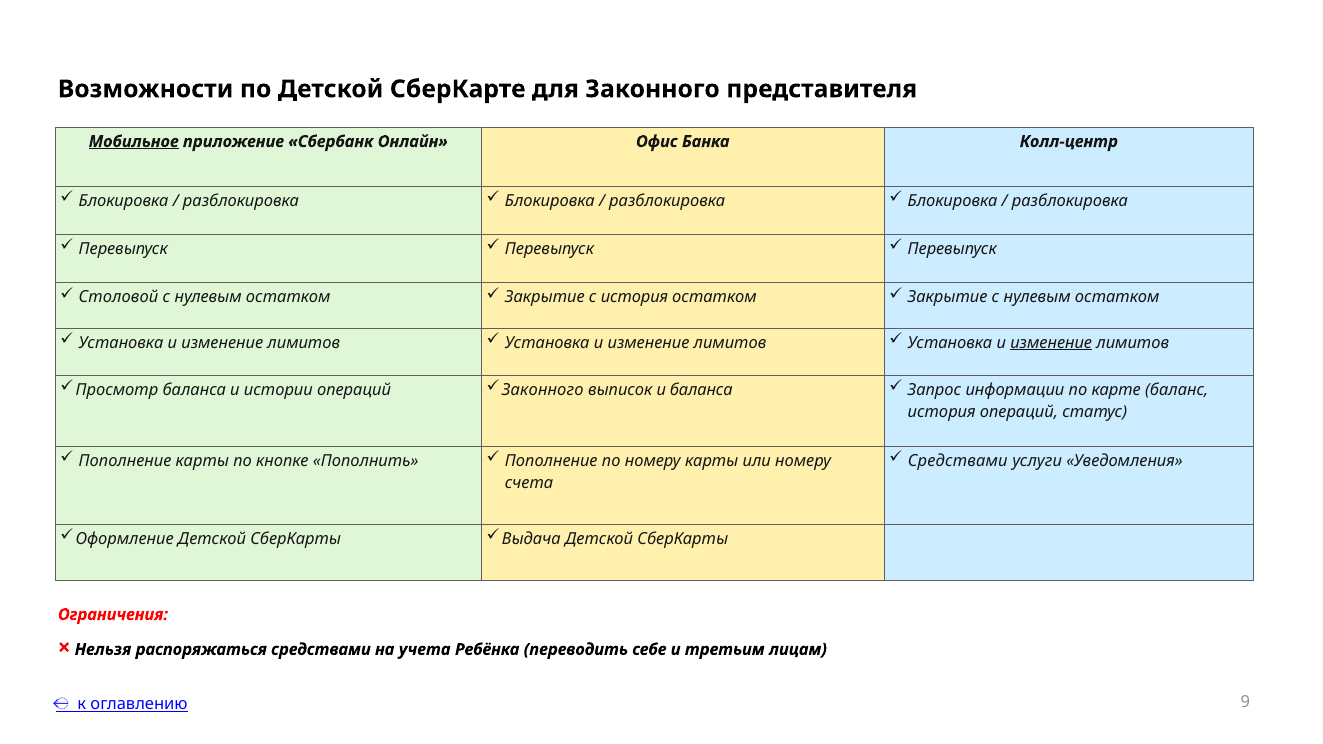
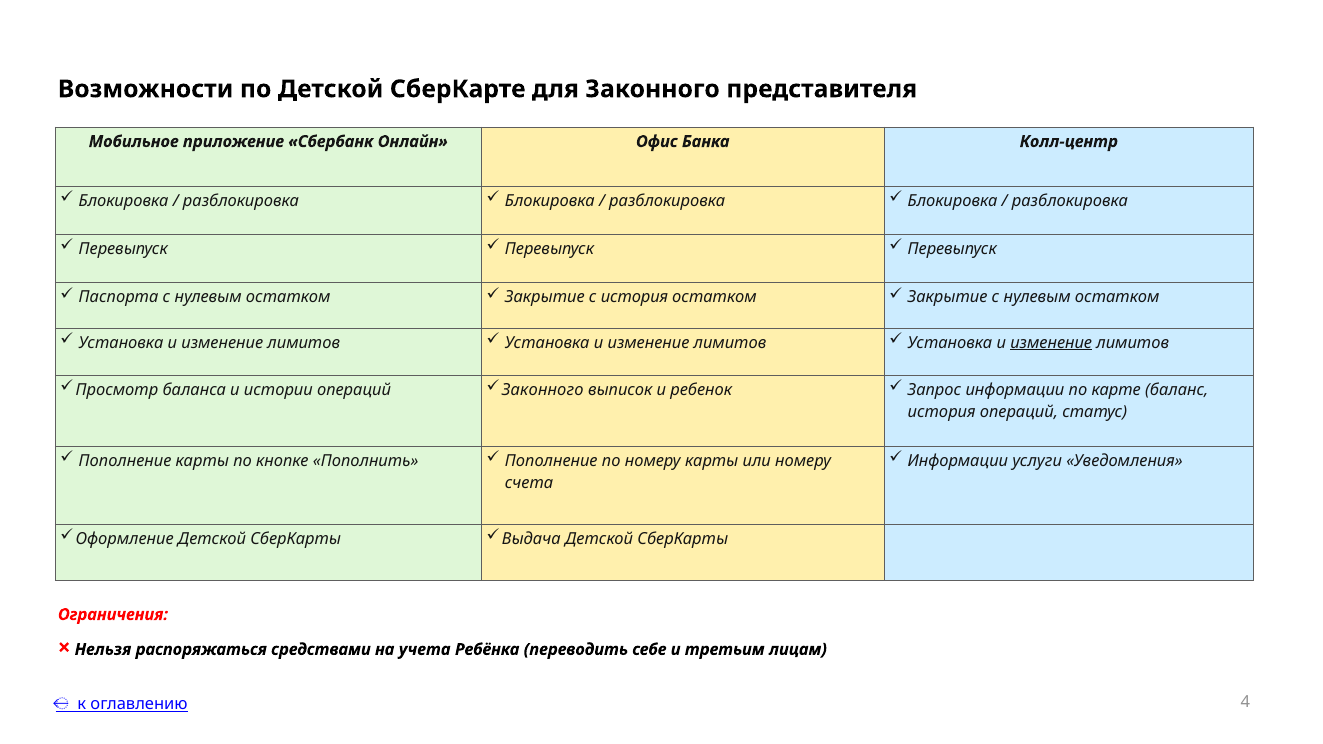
Мобильное underline: present -> none (134, 142)
Столовой: Столовой -> Паспорта (119, 297)
и баланса: баланса -> ребенок (701, 390)
Средствами: Средствами -> Информации (958, 461)
9: 9 -> 4 (1245, 702)
